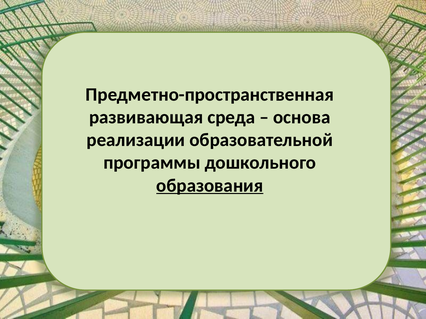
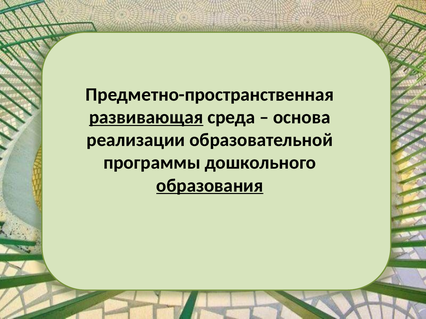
развивающая underline: none -> present (146, 117)
